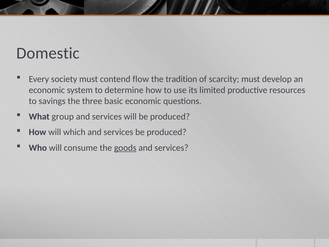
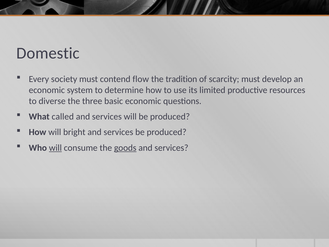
savings: savings -> diverse (52, 101)
group: group -> called (63, 117)
which: which -> bright (74, 132)
will underline: none -> present (55, 148)
